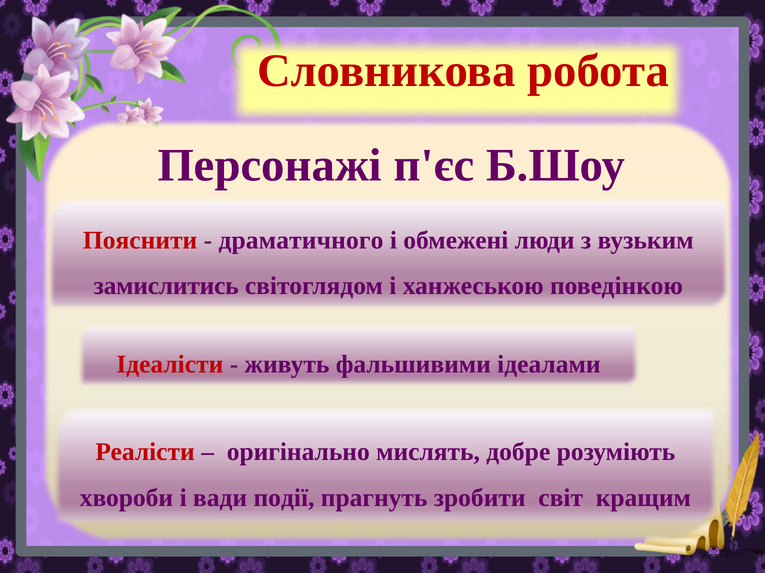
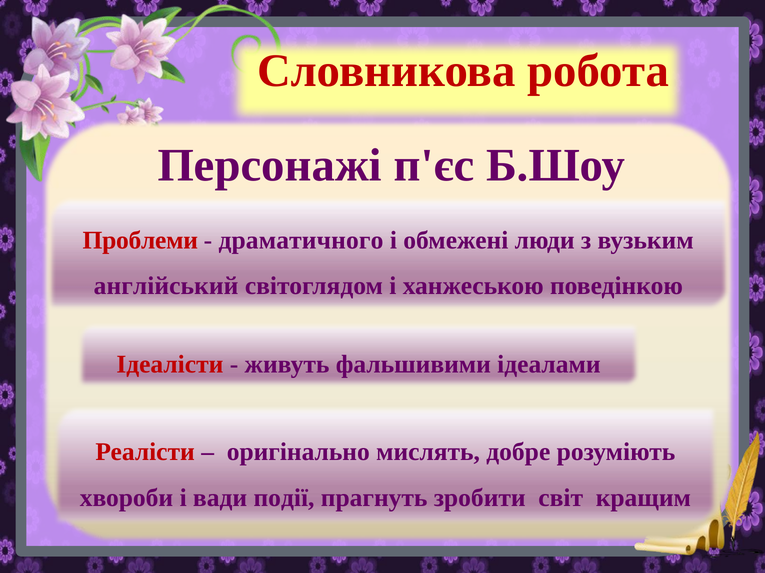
Пояснити: Пояснити -> Проблеми (140, 240)
замислитись: замислитись -> англійський (166, 286)
